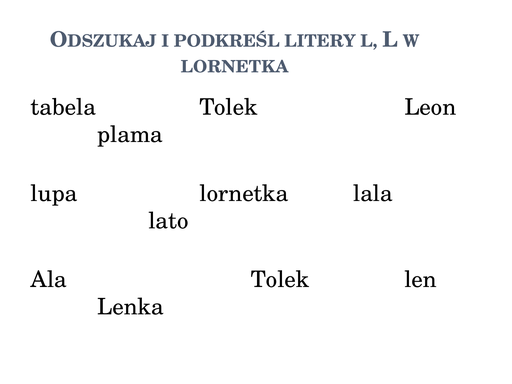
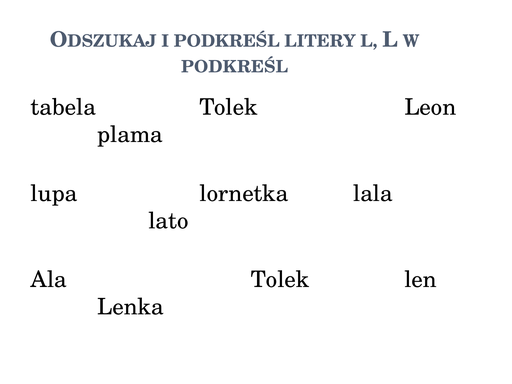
LORNETKA: LORNETKA -> PODKREŚL (235, 67)
